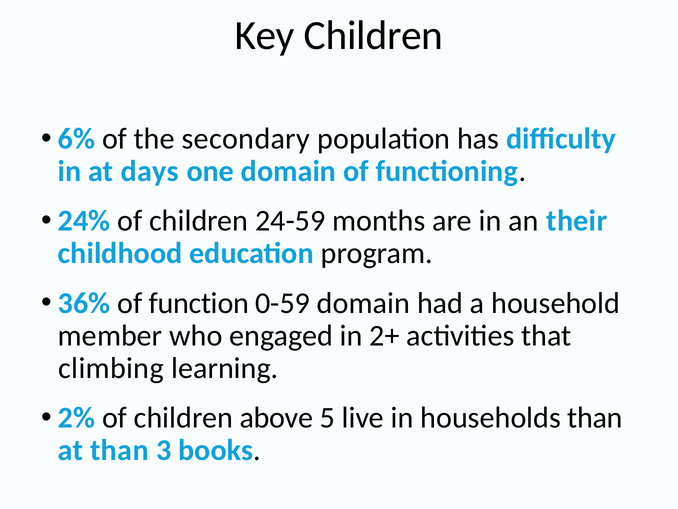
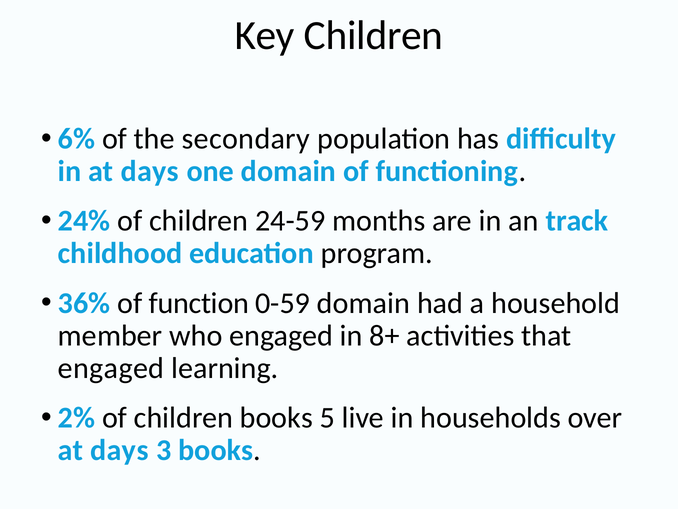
their: their -> track (577, 221)
2+: 2+ -> 8+ (384, 335)
climbing: climbing -> engaged (111, 368)
children above: above -> books (276, 417)
households than: than -> over (595, 417)
than: than -> days (119, 450)
